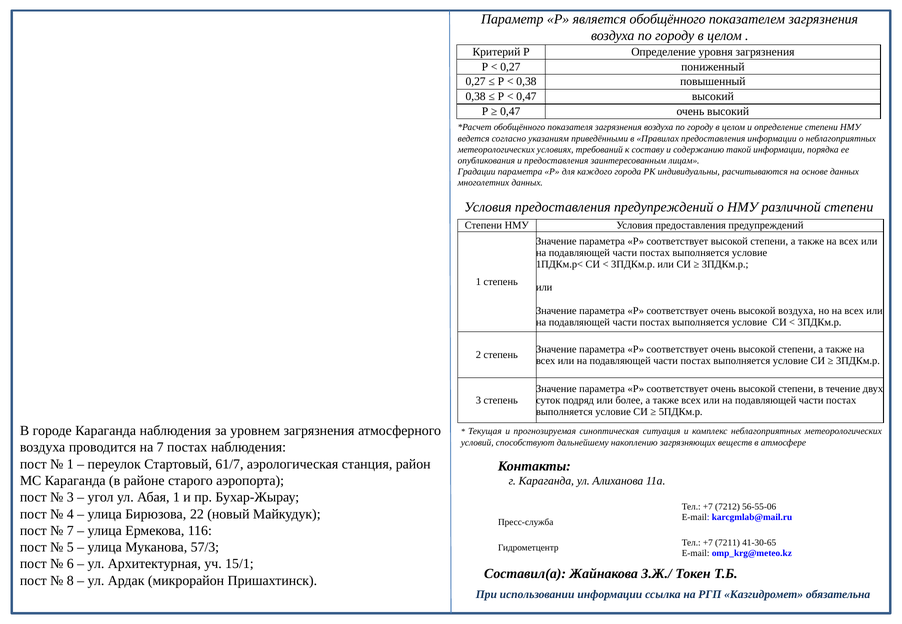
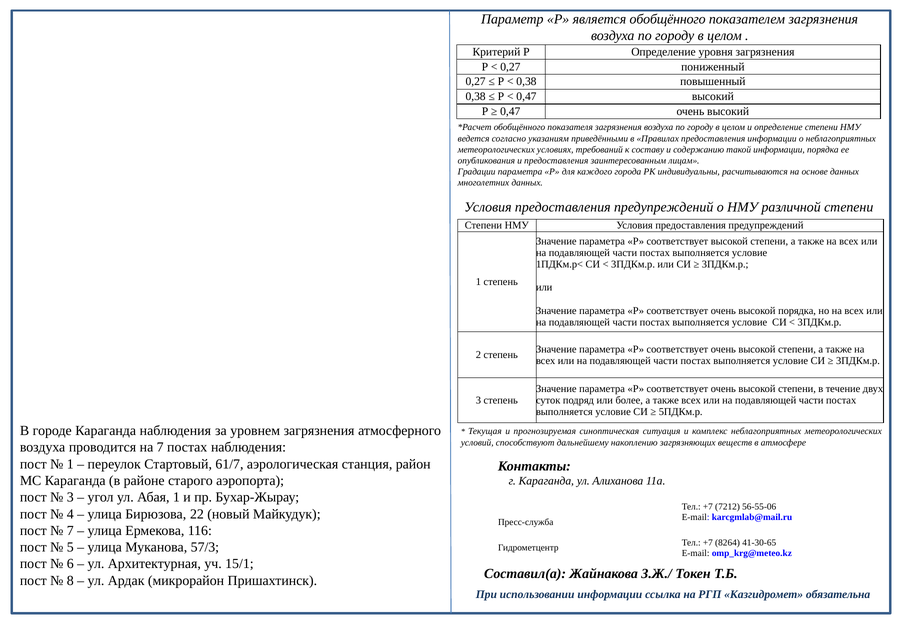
высокой воздуха: воздуха -> порядка (797, 311)
7211: 7211 -> 8264 (728, 543)
